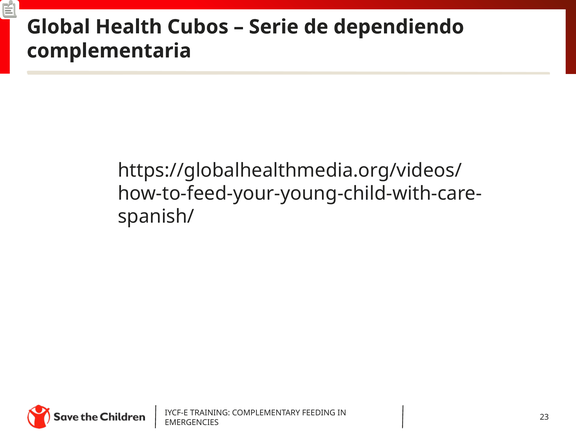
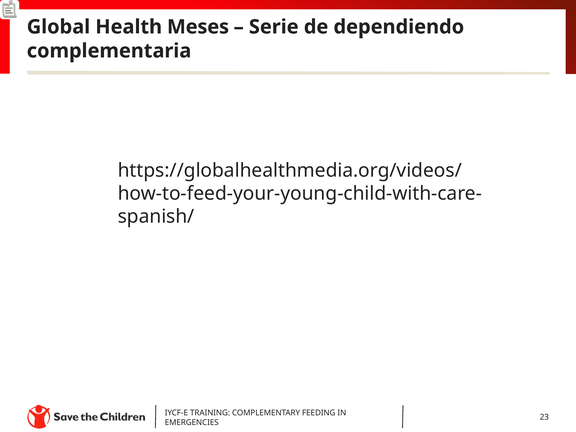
Cubos: Cubos -> Meses (198, 27)
